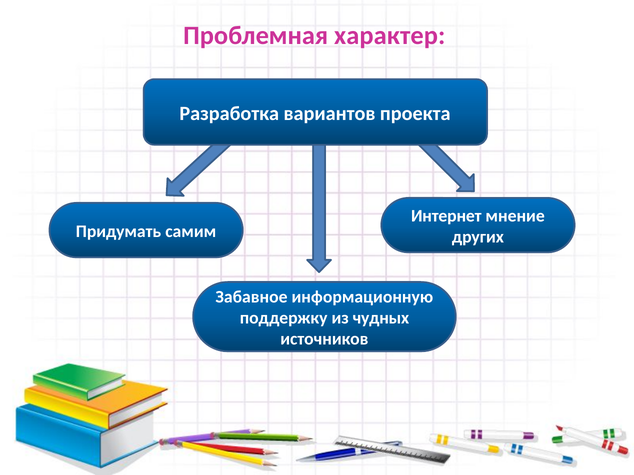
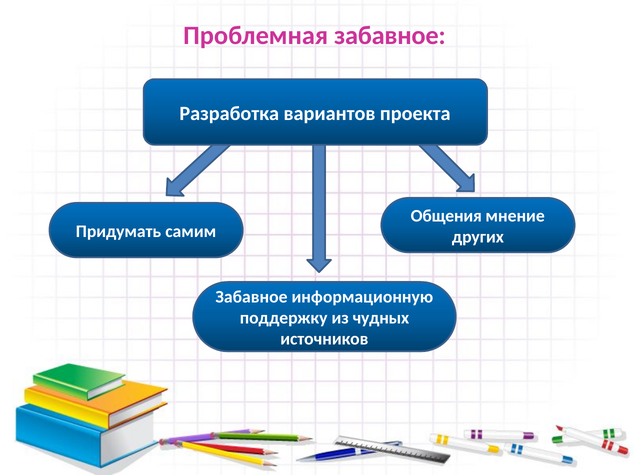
Проблемная характер: характер -> забавное (390, 36)
Интернет: Интернет -> Общения (446, 216)
